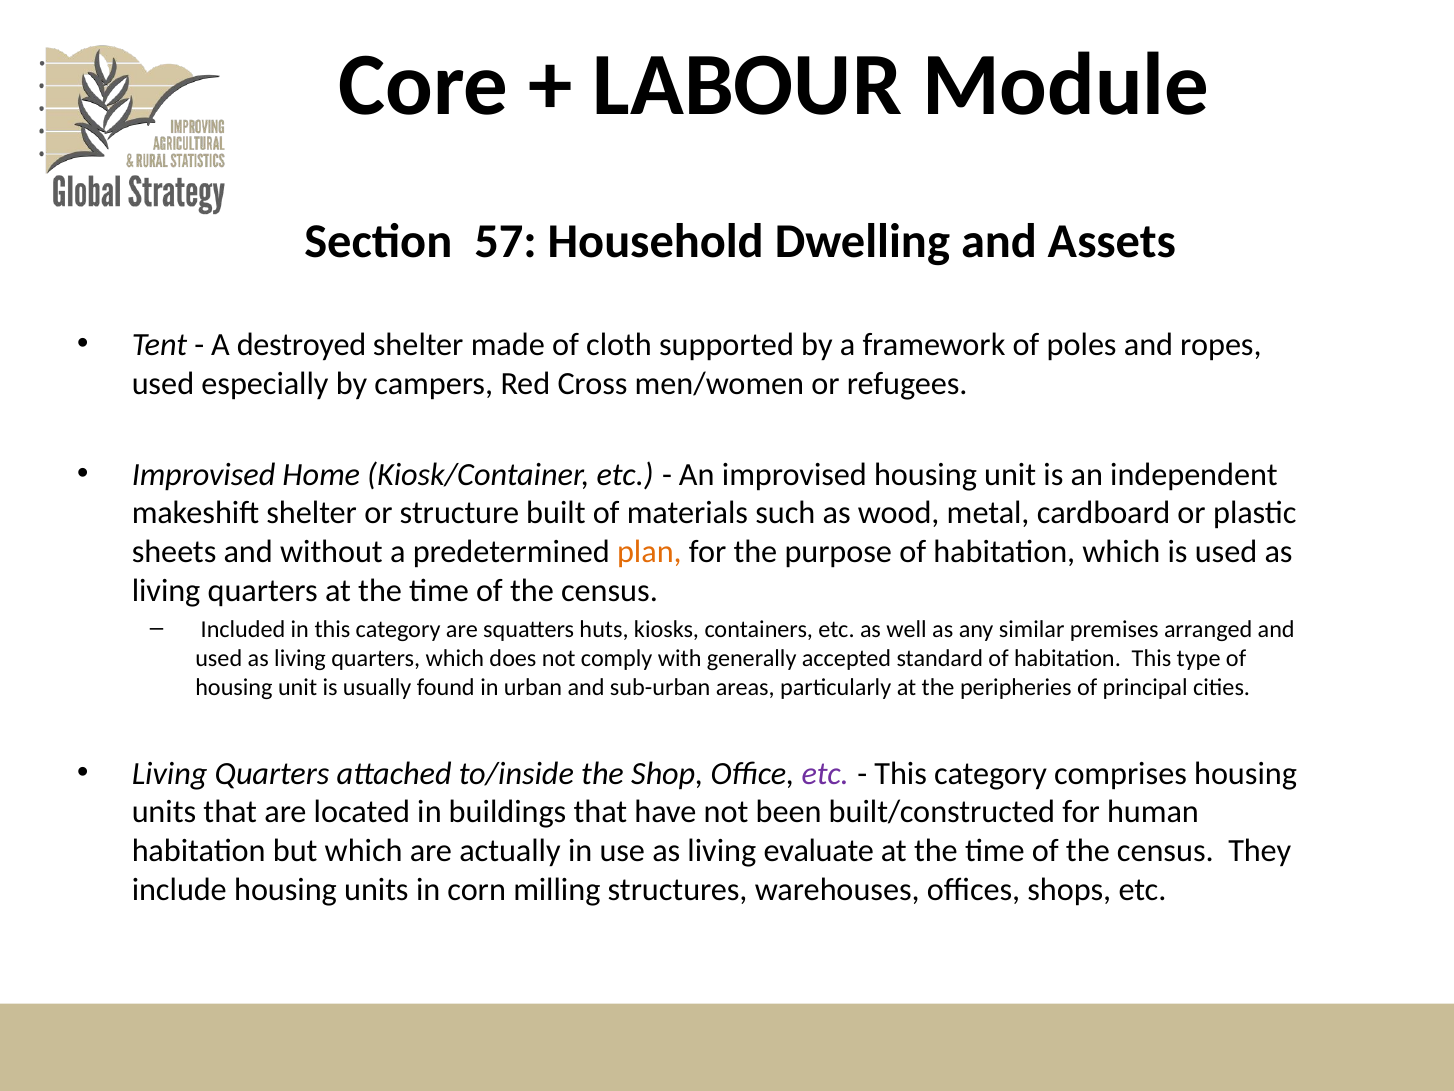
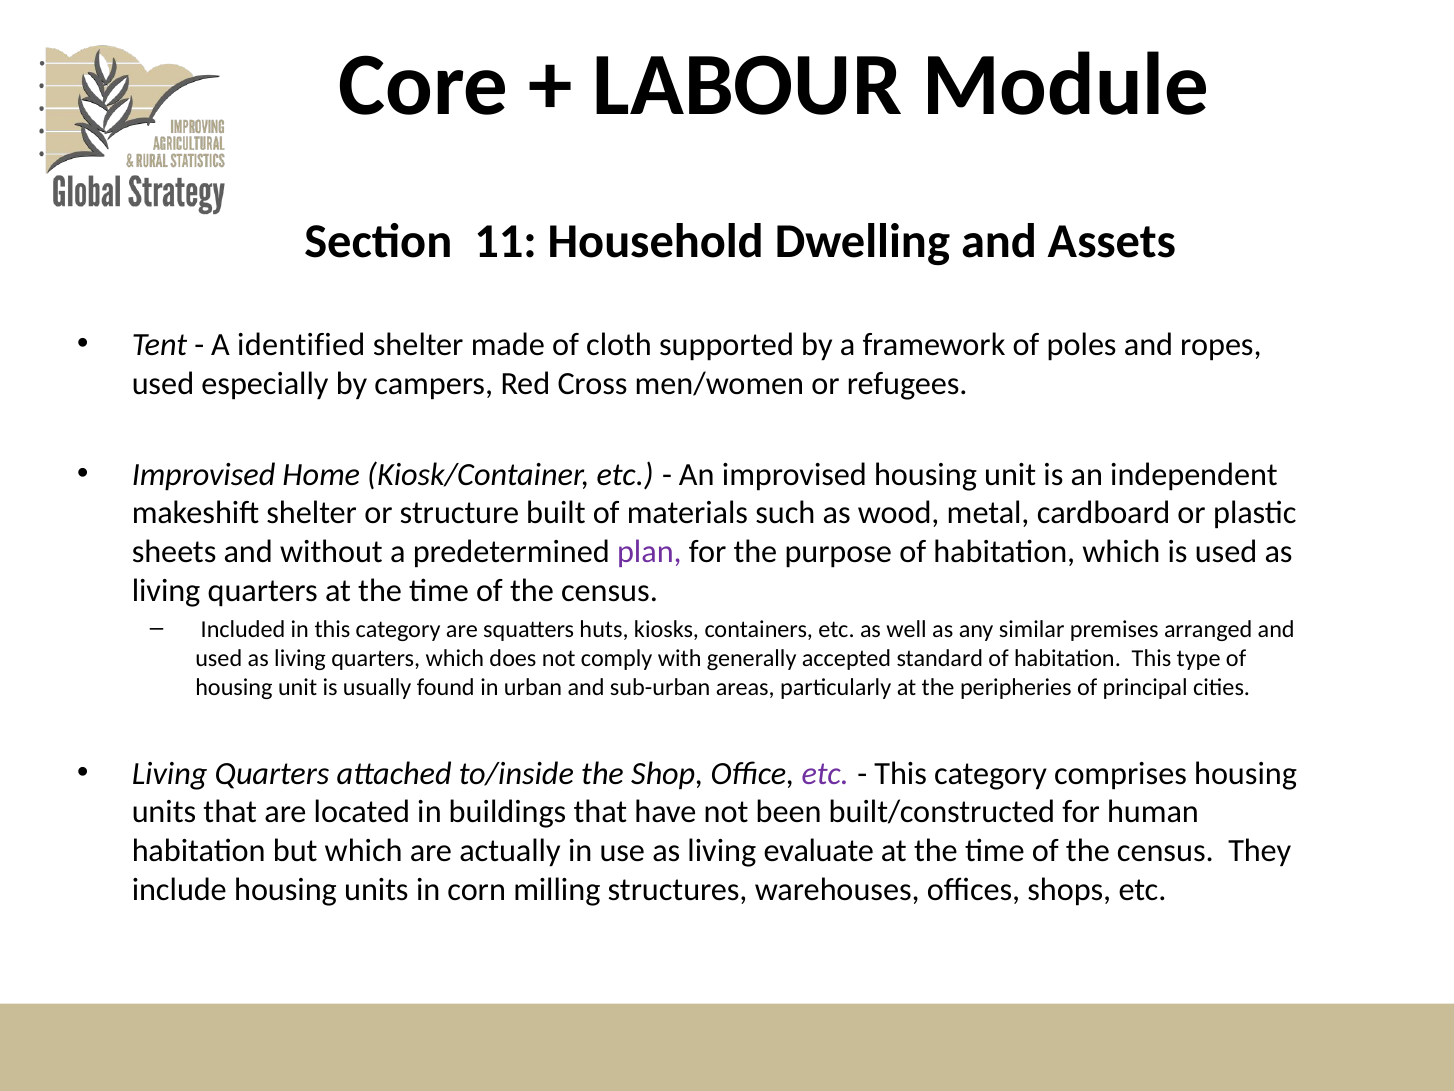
57: 57 -> 11 (506, 241)
destroyed: destroyed -> identified (301, 345)
plan colour: orange -> purple (649, 552)
